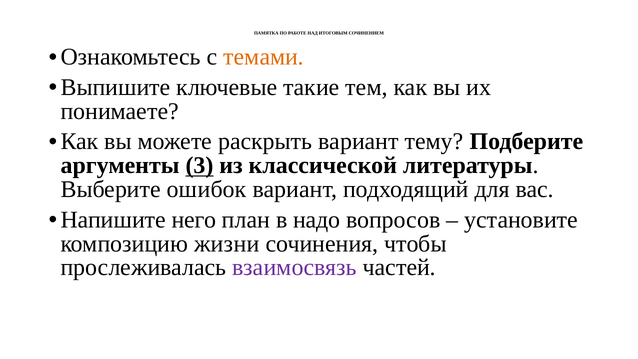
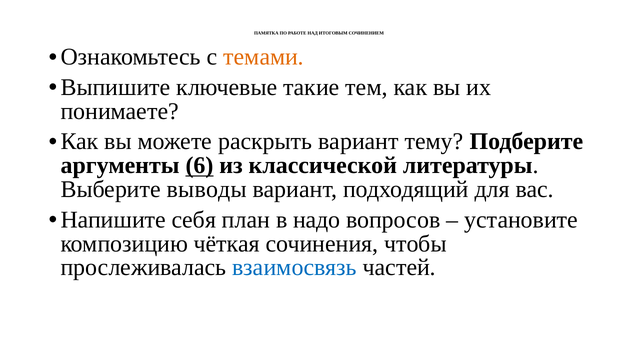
3: 3 -> 6 (199, 165)
ошибок: ошибок -> выводы (207, 189)
него: него -> себя (194, 220)
жизни: жизни -> чёткая (227, 244)
взаимосвязь colour: purple -> blue (295, 267)
